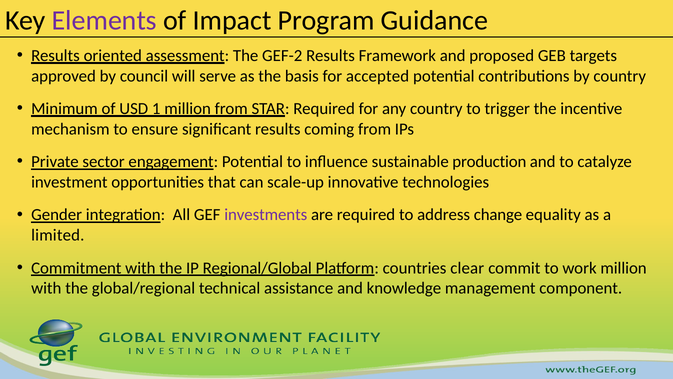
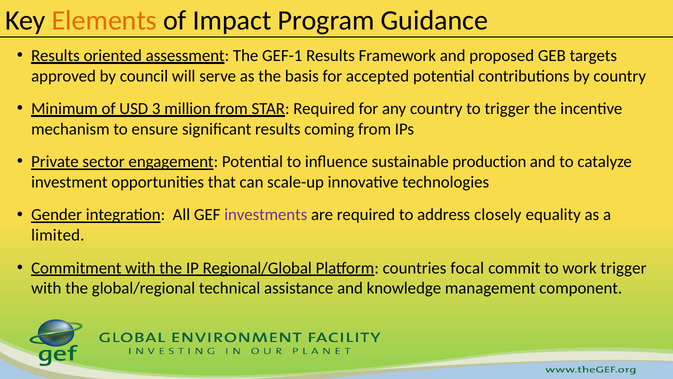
Elements colour: purple -> orange (104, 21)
GEF-2: GEF-2 -> GEF-1 (282, 56)
1: 1 -> 3 (156, 109)
change: change -> closely (498, 215)
clear: clear -> focal (467, 268)
work million: million -> trigger (623, 268)
